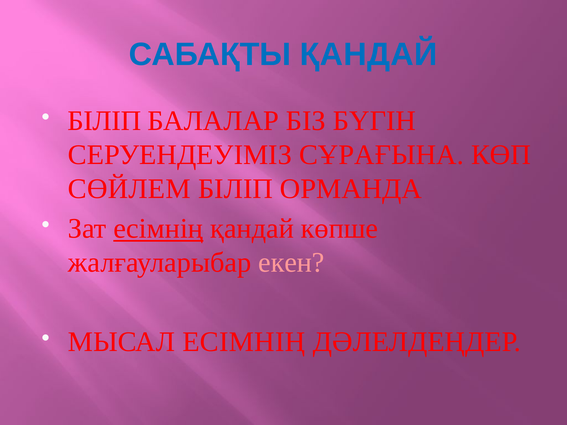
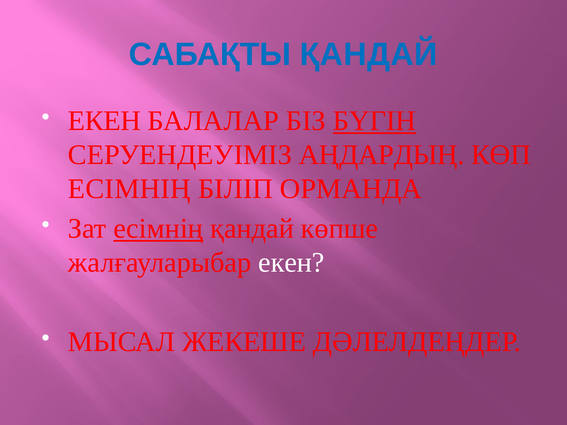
БІЛІП: БІЛІП -> ЕКЕН (104, 121)
БҮГІН underline: none -> present (374, 121)
СҰРАҒЫНА: СҰРАҒЫНА -> АҢДАРДЫҢ (382, 155)
СӨЙЛЕМ: СӨЙЛЕМ -> ЕСІМНІҢ (129, 189)
екен colour: pink -> white (291, 263)
МЫСАЛ ЕСІМНІҢ: ЕСІМНІҢ -> ЖЕКЕШЕ (244, 342)
